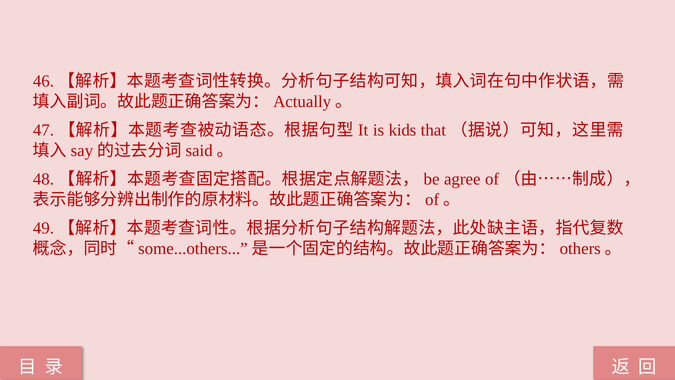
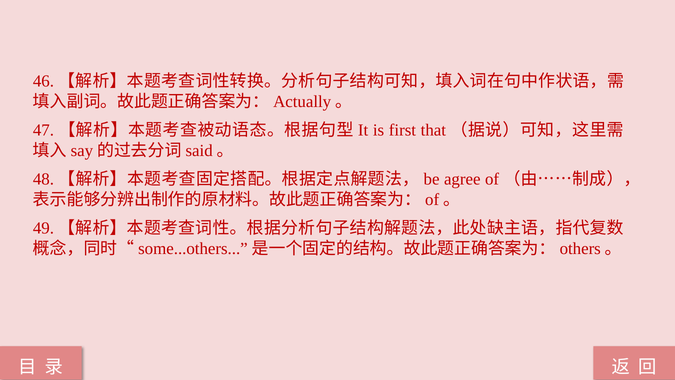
kids: kids -> first (402, 130)
